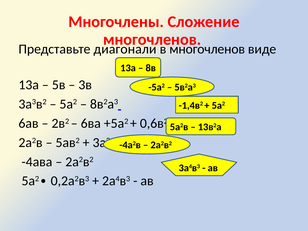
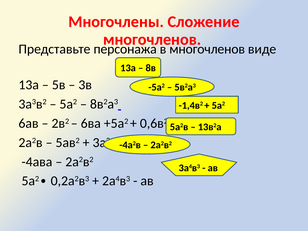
диагонали: диагонали -> персонажа (125, 49)
